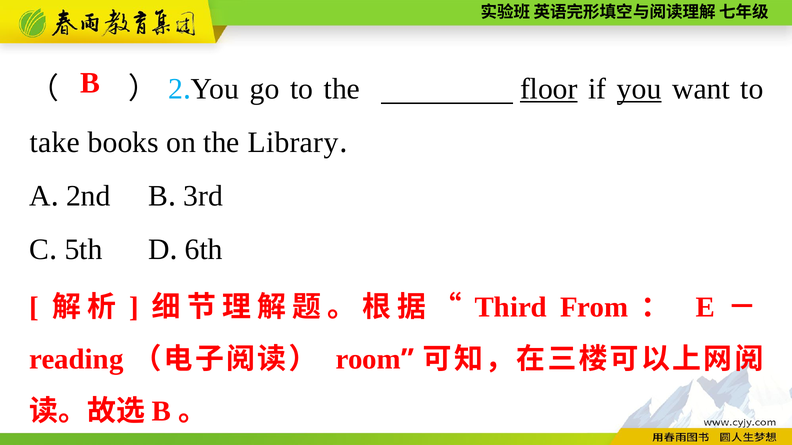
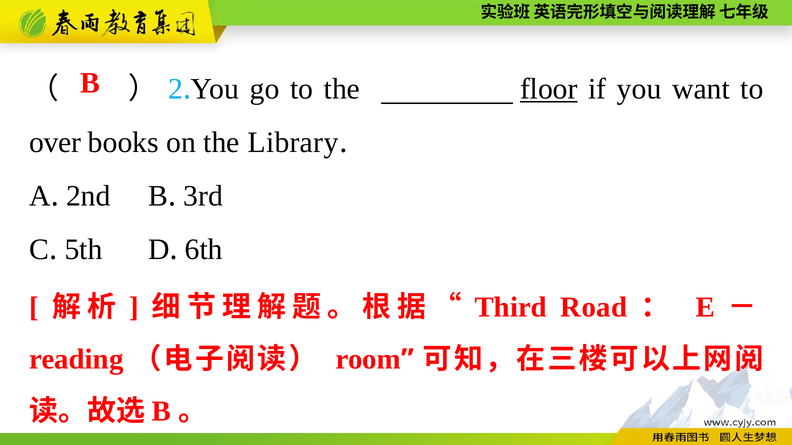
you underline: present -> none (639, 89)
take: take -> over (55, 143)
From: From -> Road (594, 308)
